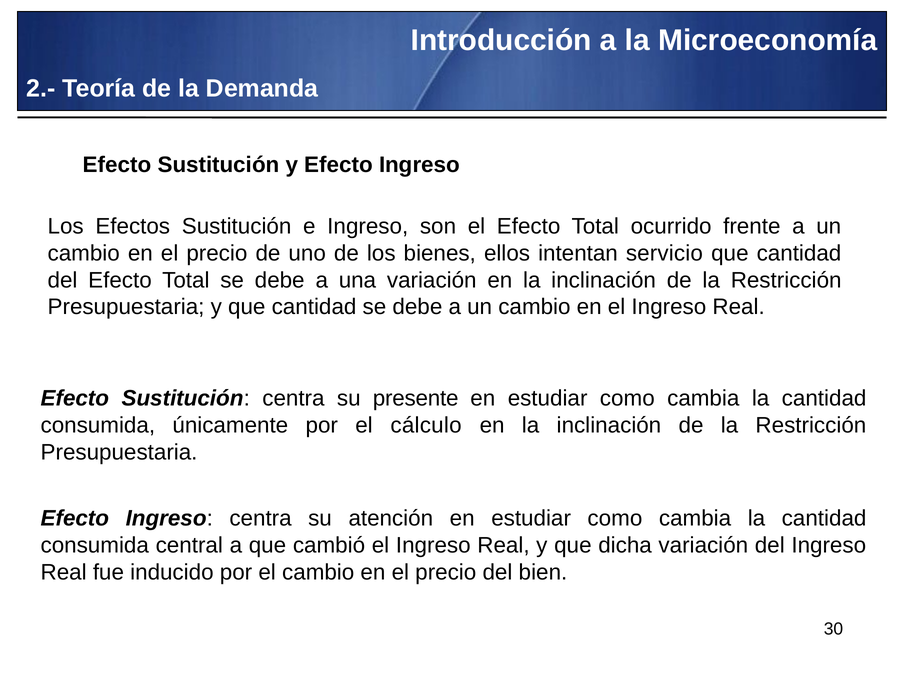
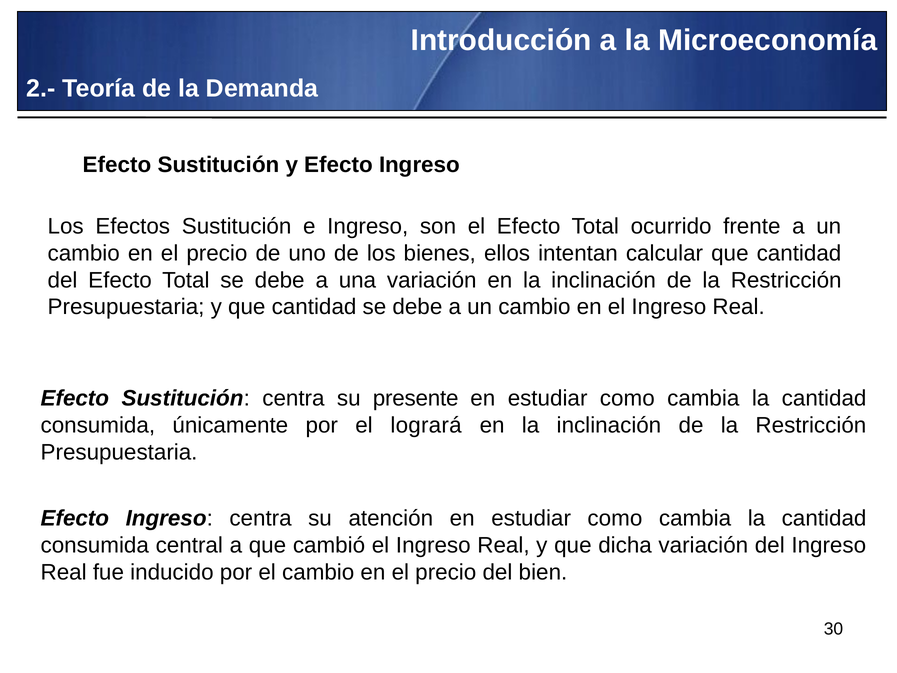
servicio: servicio -> calcular (664, 253)
cálculo: cálculo -> logrará (426, 425)
